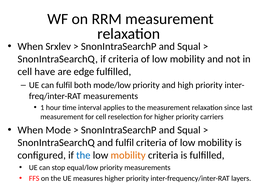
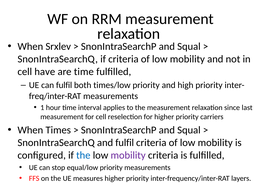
are edge: edge -> time (84, 72)
mode/low: mode/low -> times/low (112, 86)
Mode: Mode -> Times (58, 131)
mobility colour: orange -> purple (128, 156)
